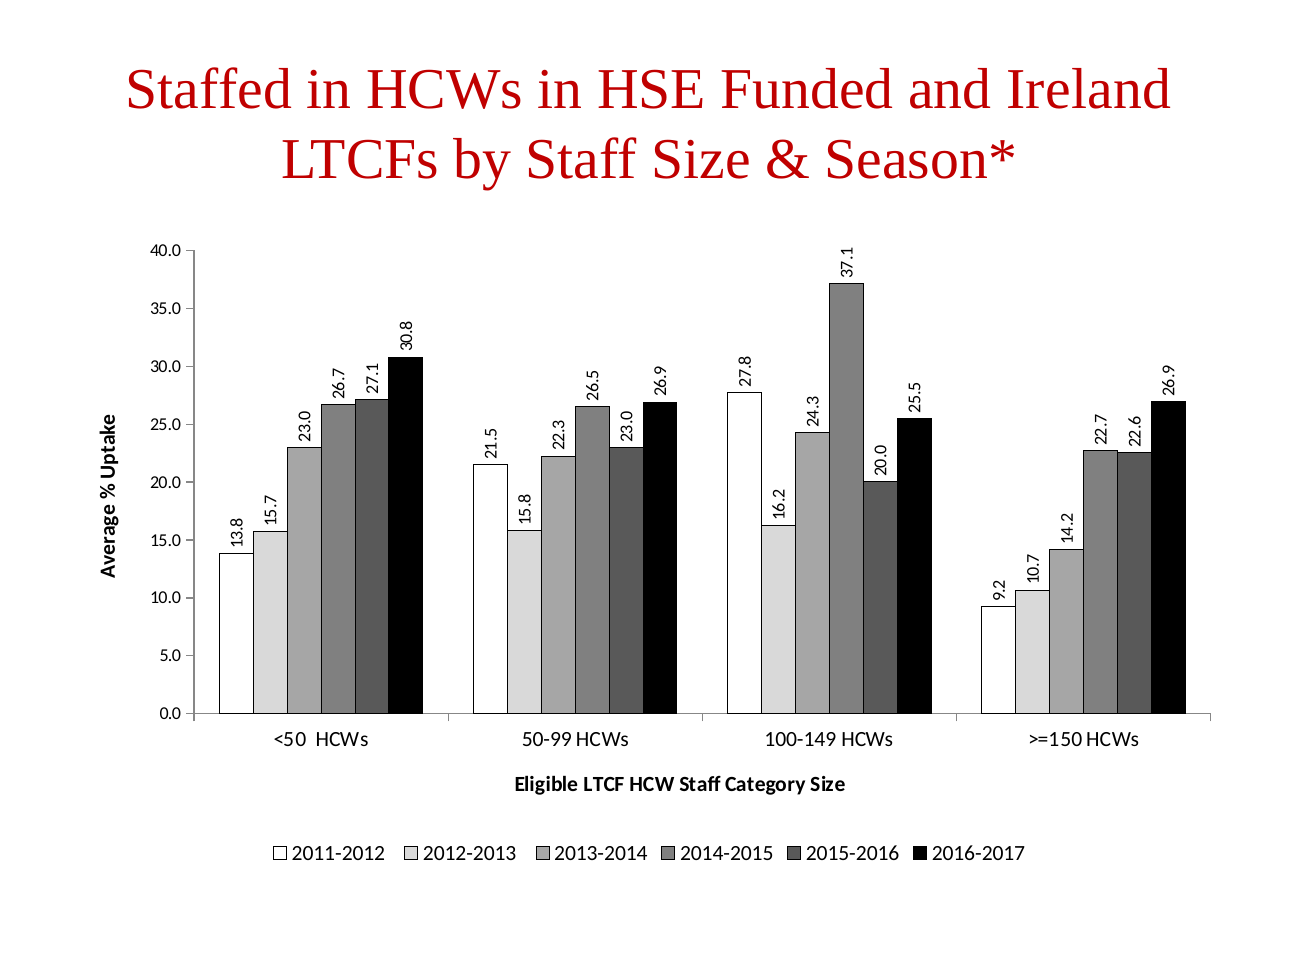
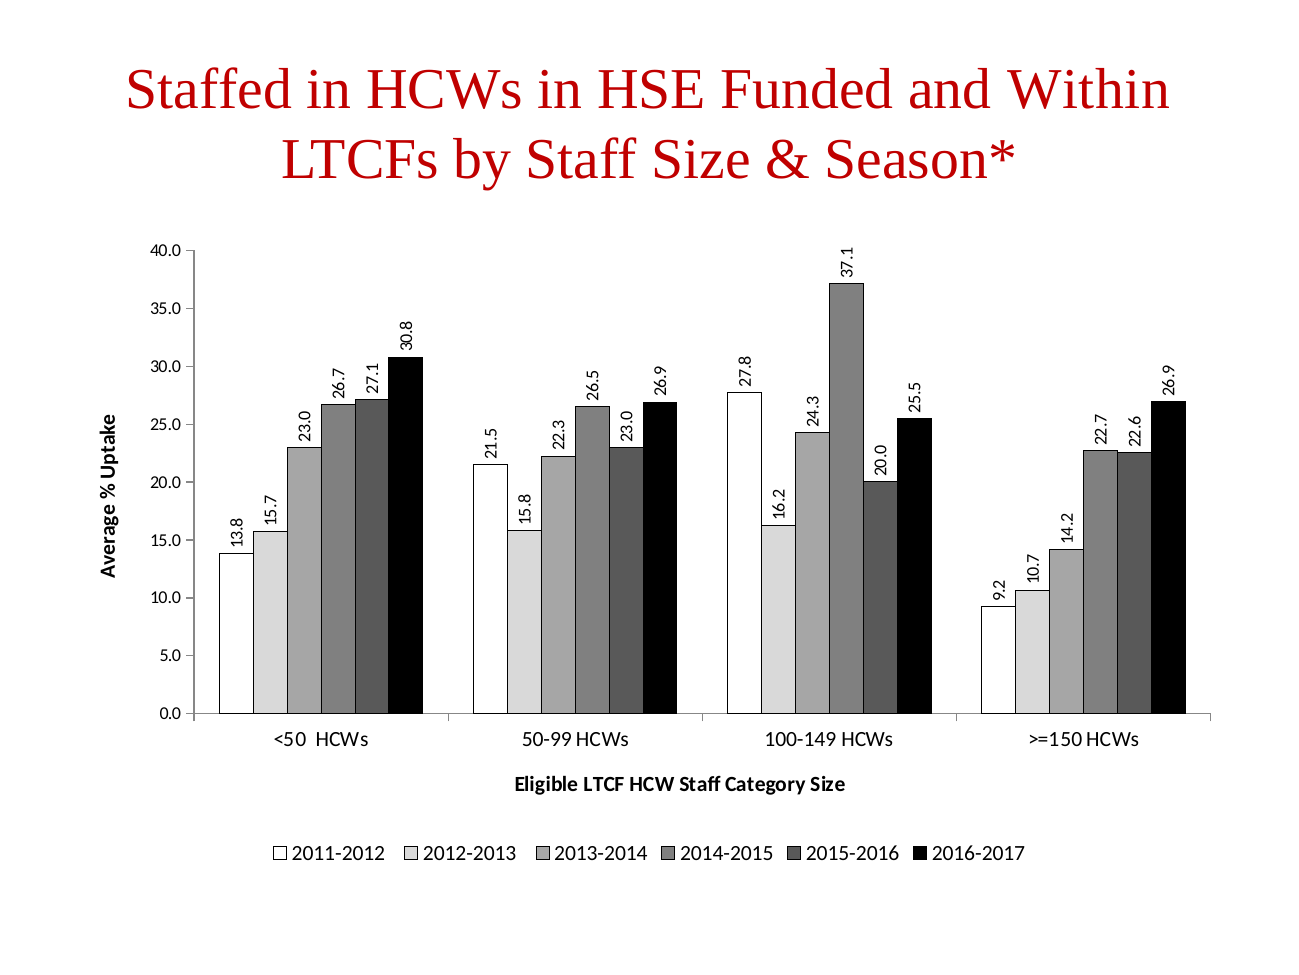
Ireland: Ireland -> Within (1089, 90)
